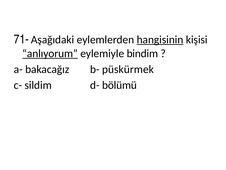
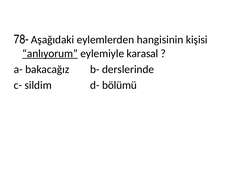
71-: 71- -> 78- (21, 39)
hangisinin underline: present -> none (160, 40)
bindim: bindim -> karasal (142, 53)
püskürmek: püskürmek -> derslerinde (128, 69)
